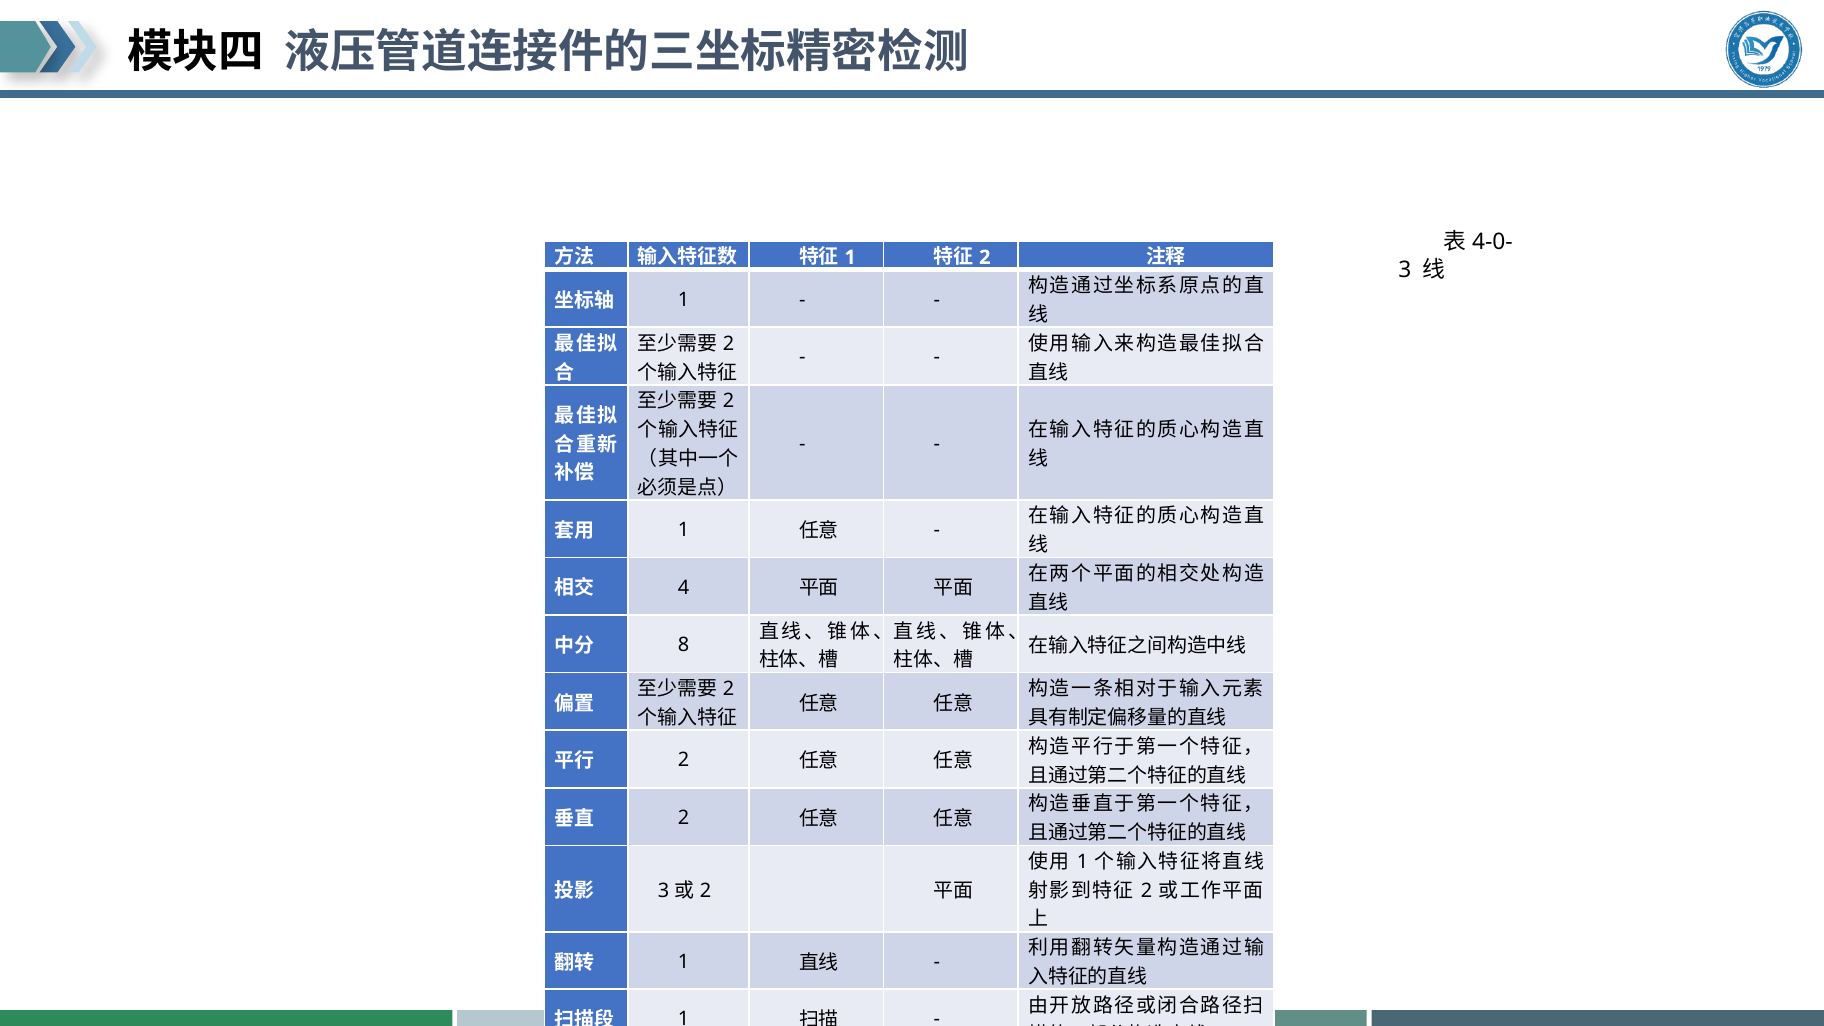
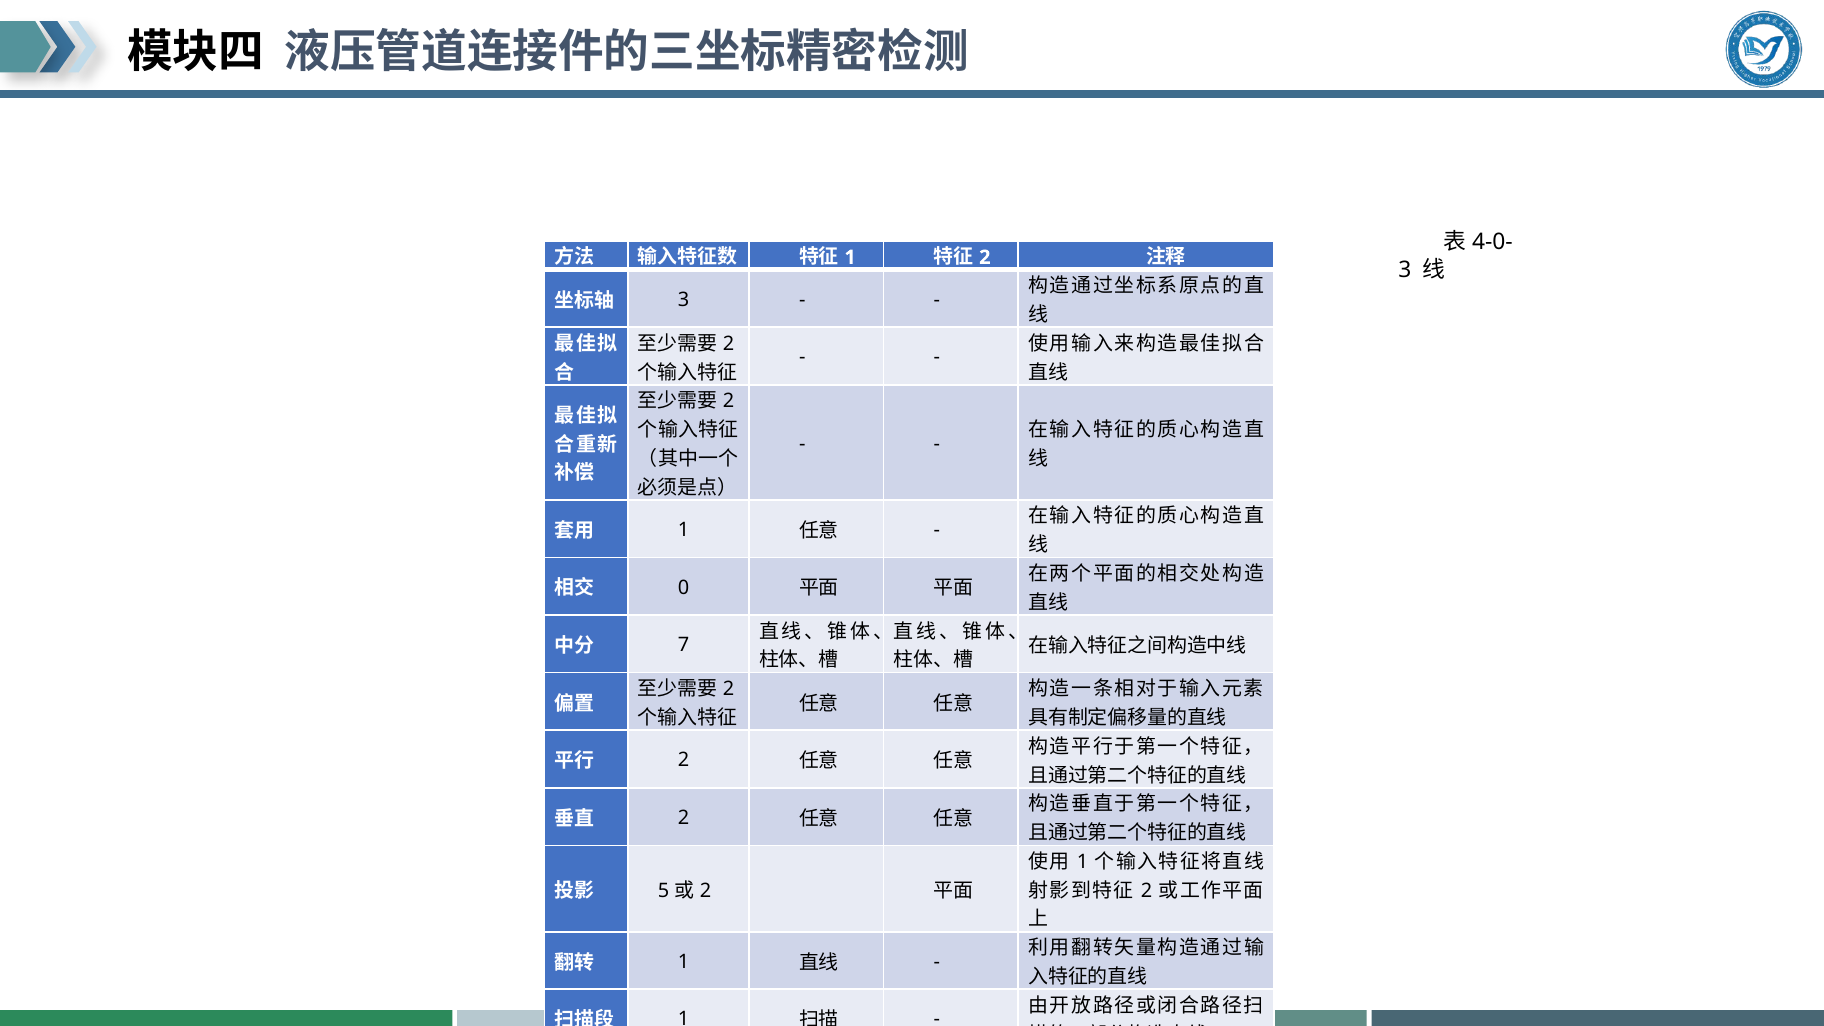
1: 1 -> 3 (684, 300)
4: 4 -> 0 (684, 587)
8: 8 -> 7 (684, 645)
3: 3 -> 5 (664, 891)
